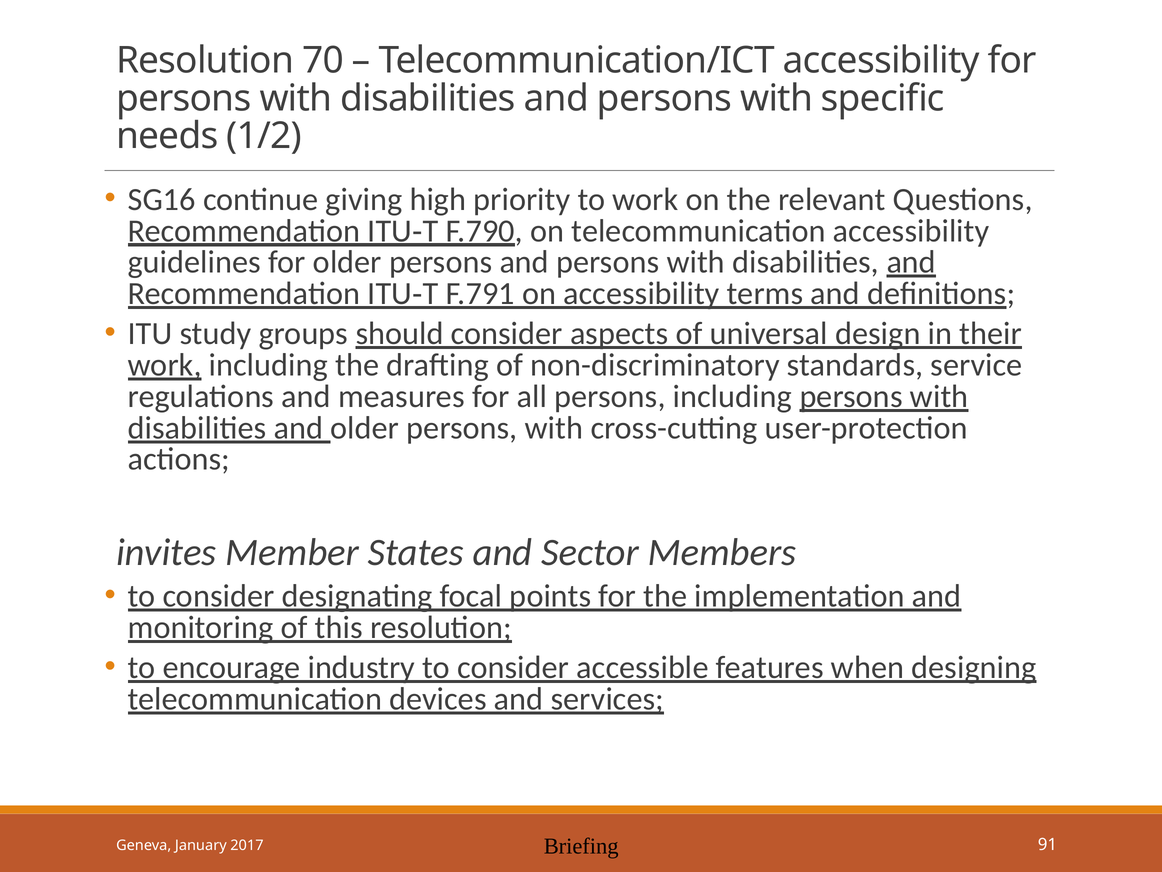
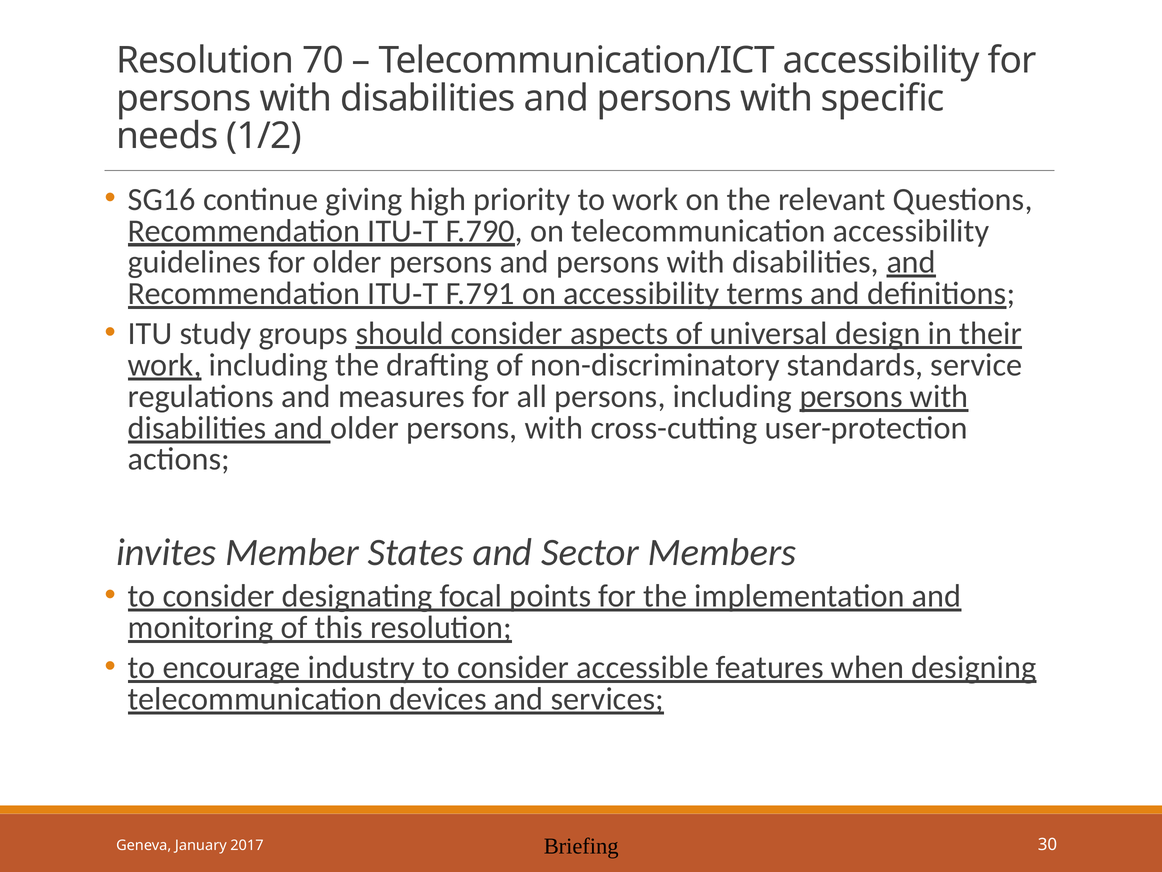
91: 91 -> 30 (1047, 844)
